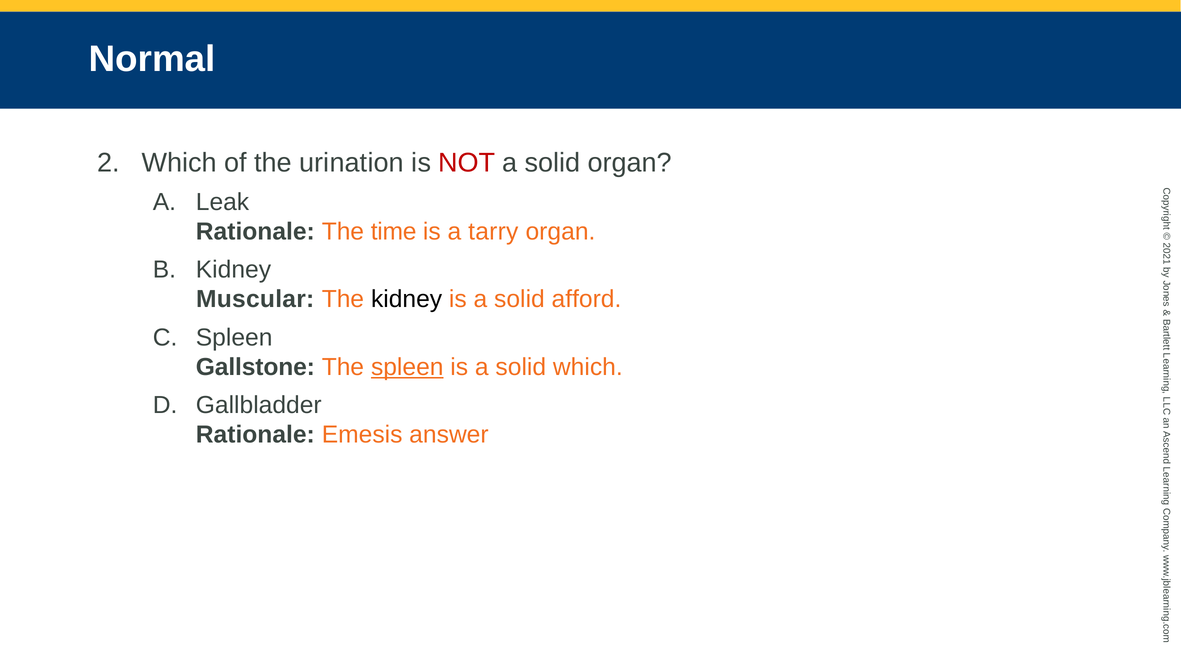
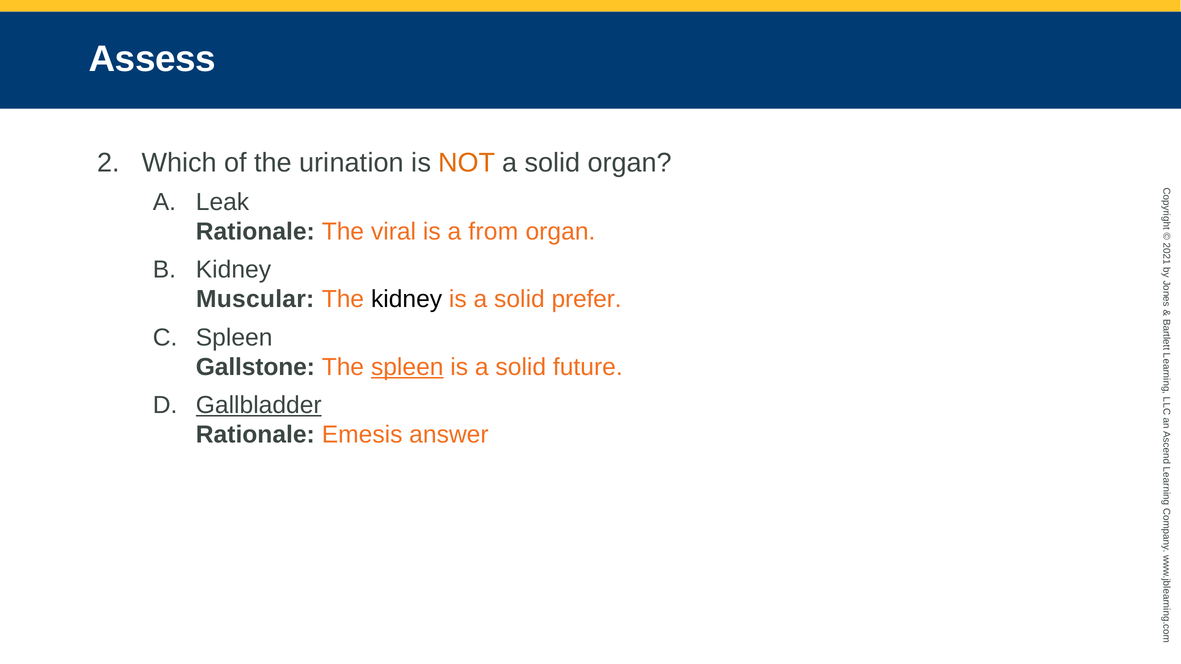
Normal: Normal -> Assess (152, 59)
NOT colour: red -> orange (467, 163)
time: time -> viral (394, 232)
tarry: tarry -> from (493, 232)
afford: afford -> prefer (587, 299)
solid which: which -> future (588, 367)
Gallbladder underline: none -> present (259, 405)
